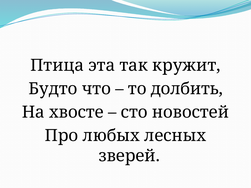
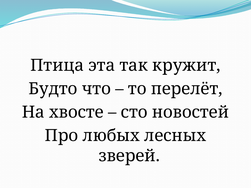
долбить: долбить -> перелёт (187, 89)
